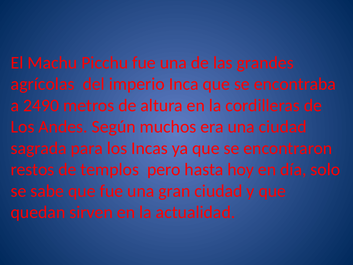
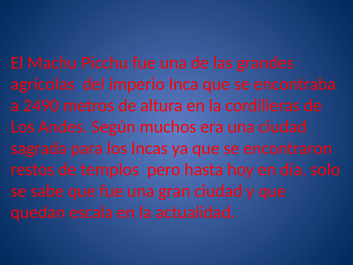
sirven: sirven -> escala (91, 212)
